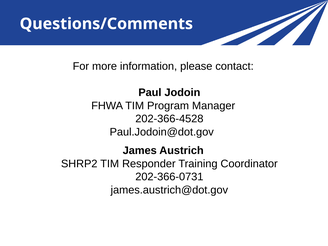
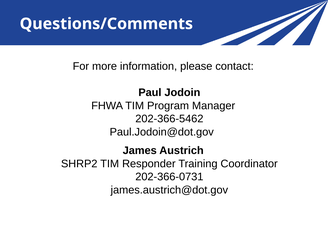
202-366-4528: 202-366-4528 -> 202-366-5462 (169, 119)
